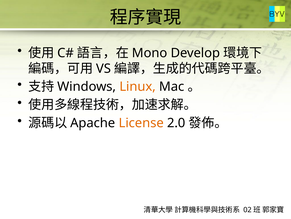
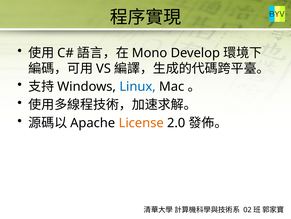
Linux colour: orange -> blue (138, 86)
